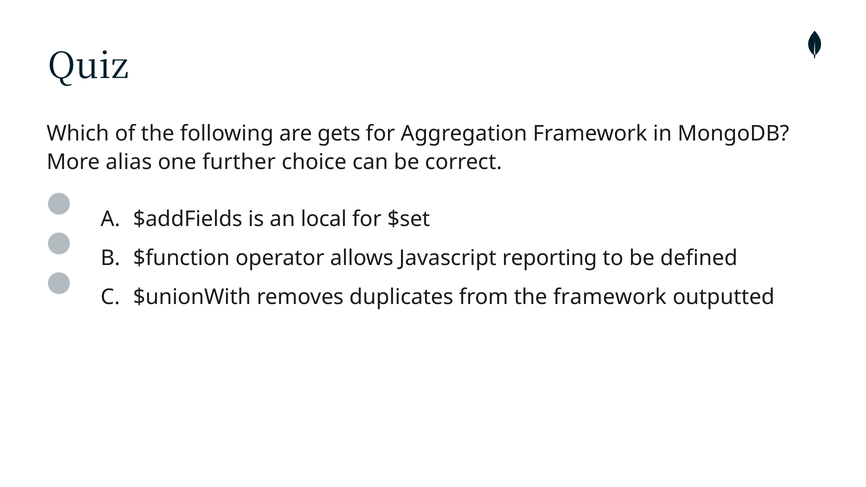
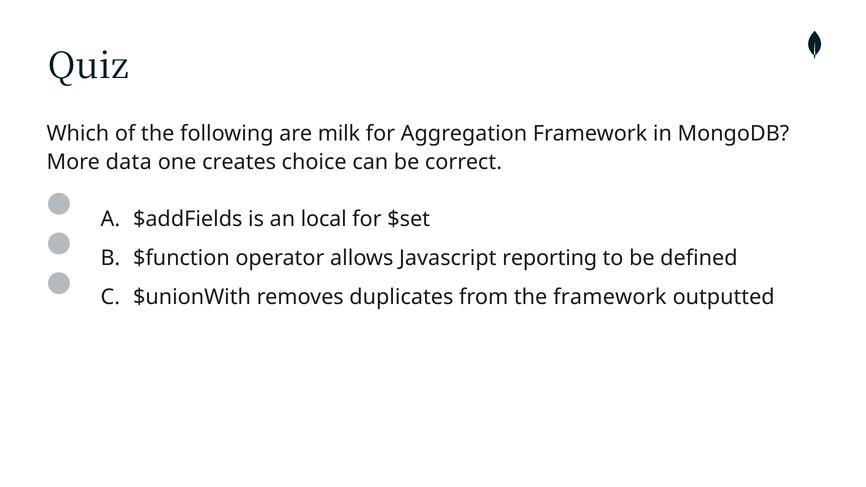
gets: gets -> milk (339, 134)
alias: alias -> data (129, 162)
further: further -> creates (239, 162)
